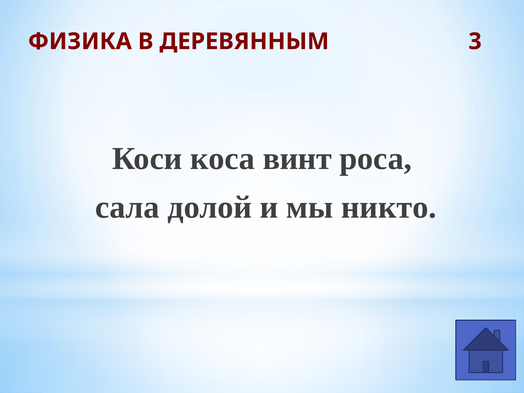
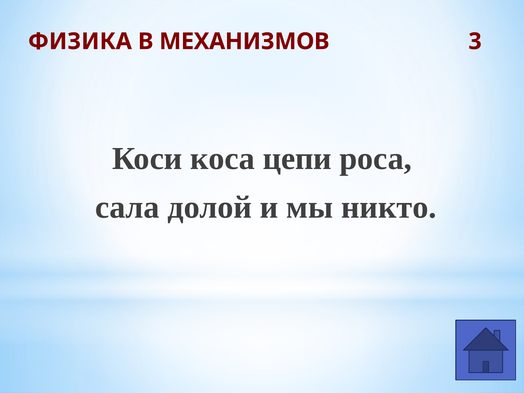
ДЕРЕВЯННЫМ: ДЕРЕВЯННЫМ -> МЕХАНИЗМОВ (244, 41)
винт: винт -> цепи (297, 159)
